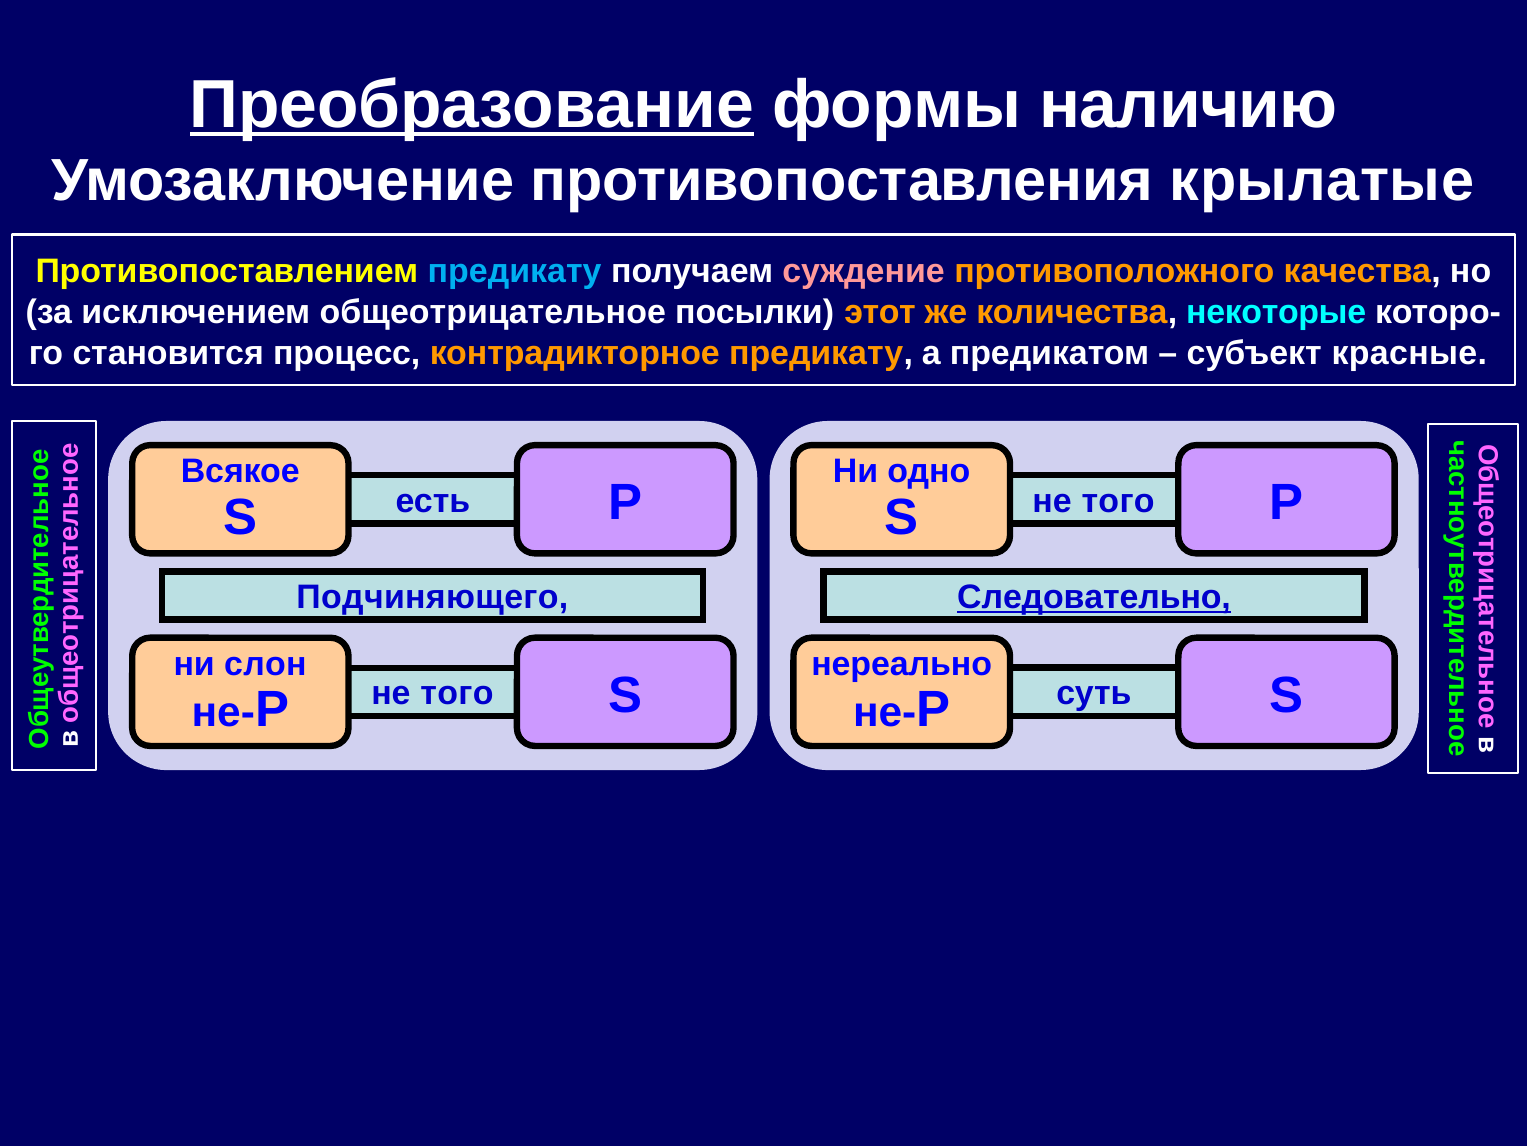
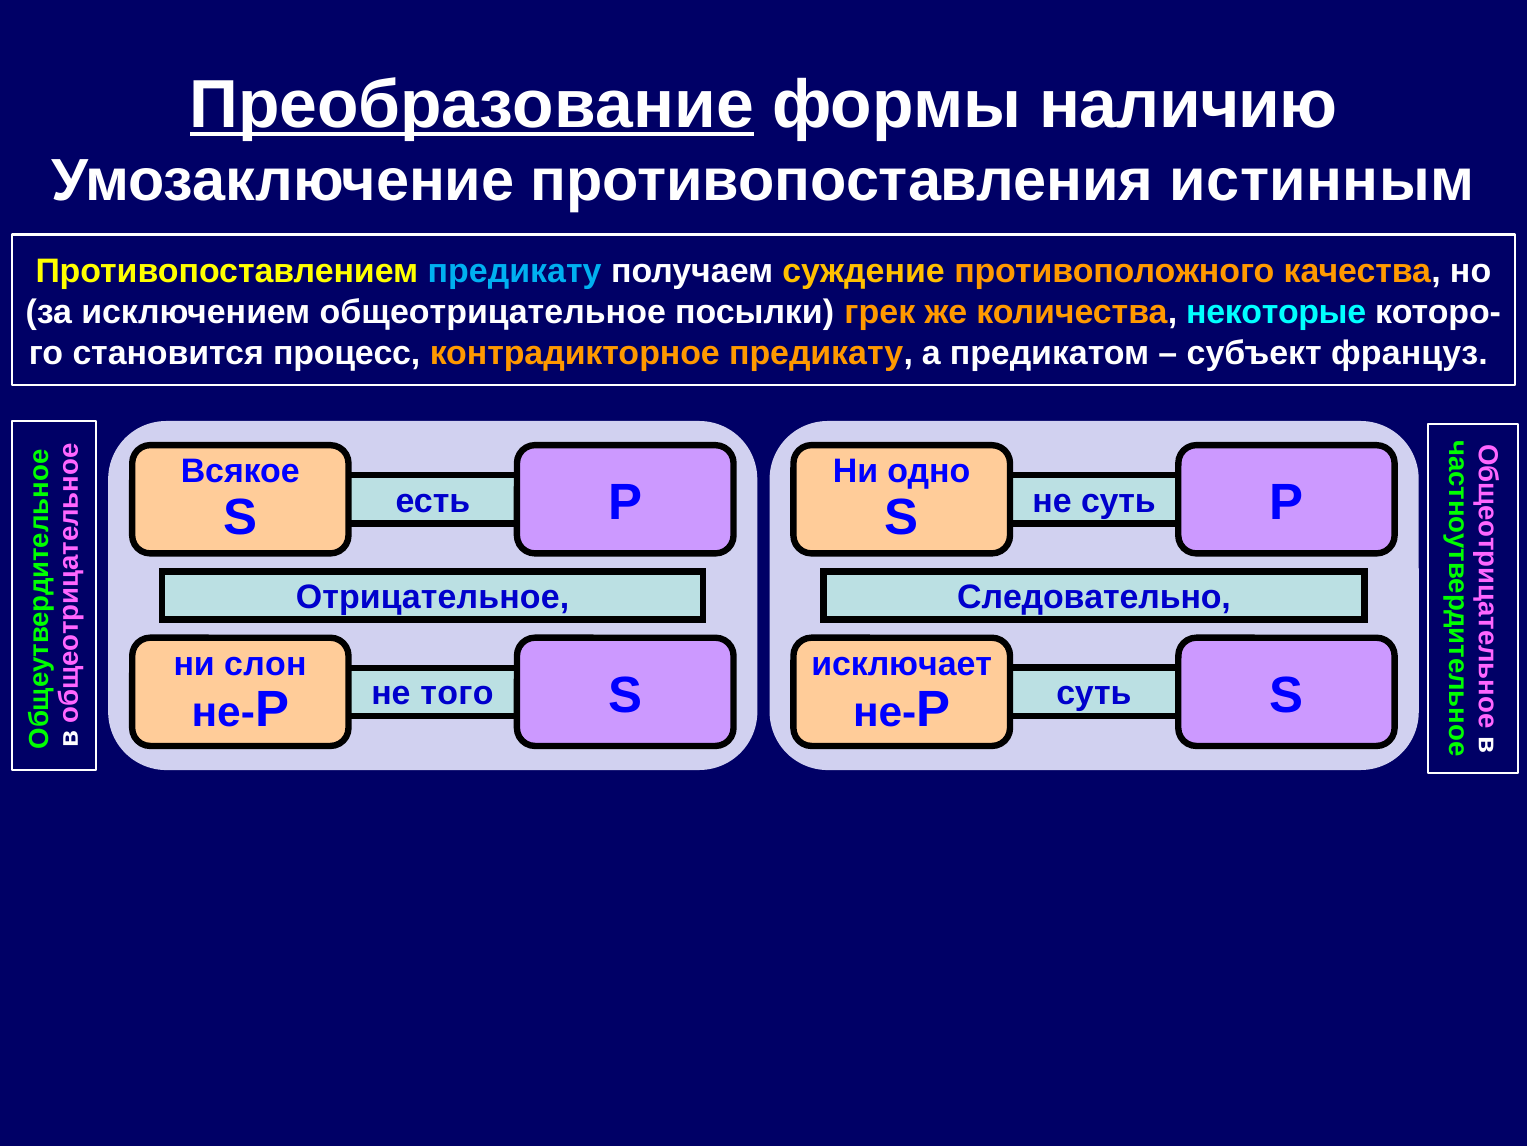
крылатые: крылатые -> истинным (1322, 181)
суждение colour: pink -> yellow (864, 271)
этот: этот -> грек (880, 312)
красные: красные -> француз (1409, 353)
того: того -> суть (1118, 501)
Подчиняющего: Подчиняющего -> Отрицательное (432, 597)
Следовательно underline: present -> none (1094, 597)
нереально: нереально -> исключает (902, 664)
